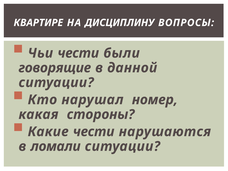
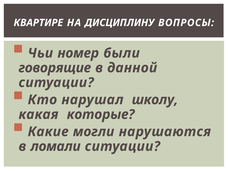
Чьи чести: чести -> номер (78, 53)
номер: номер -> школу (155, 100)
стороны: стороны -> которые (101, 114)
Какие чести: чести -> могли (94, 132)
